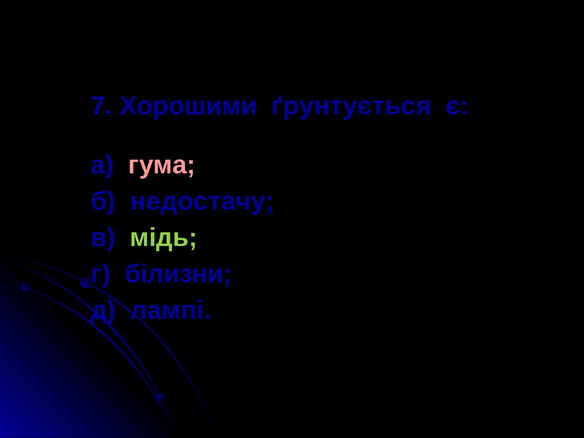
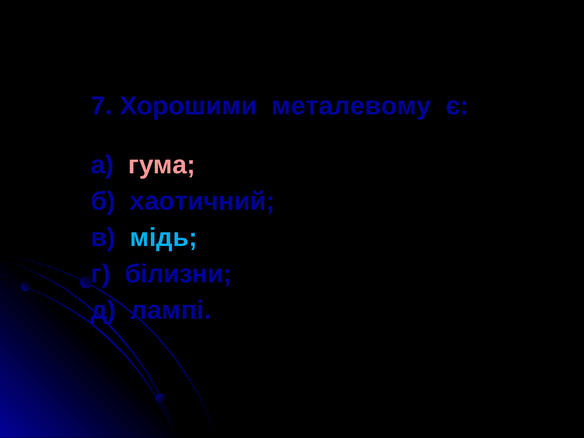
ґрунтується: ґрунтується -> металевому (351, 106)
недостачу: недостачу -> хаотичний (202, 201)
мідь colour: light green -> light blue (164, 238)
